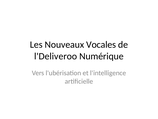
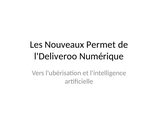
Vocales: Vocales -> Permet (101, 44)
